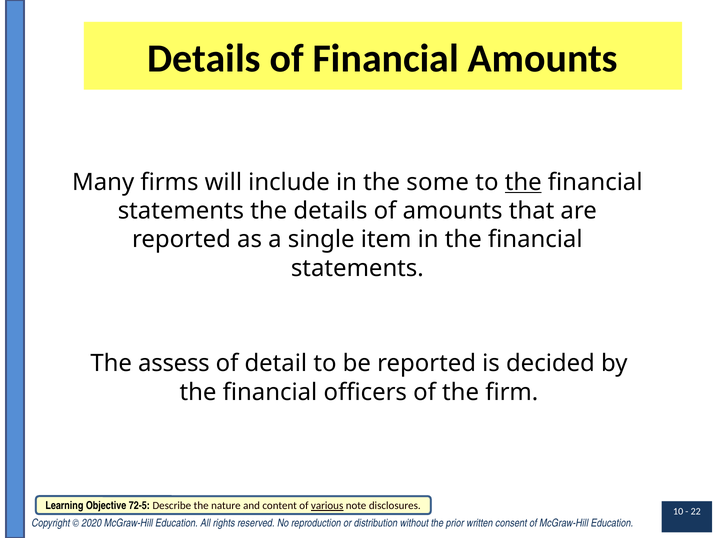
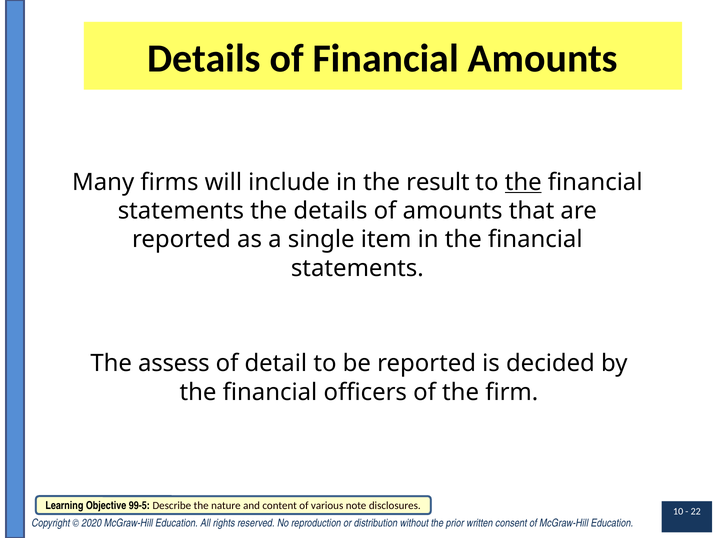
some: some -> result (438, 182)
72-5: 72-5 -> 99-5 (139, 506)
various underline: present -> none (327, 506)
